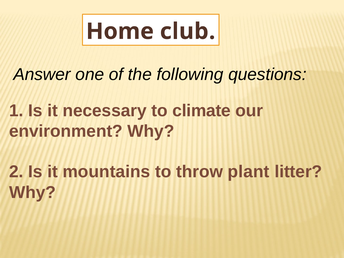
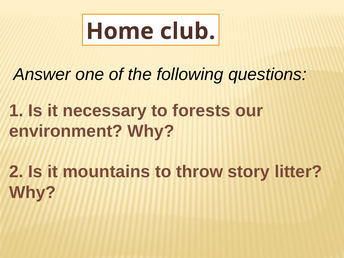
climate: climate -> forests (201, 111)
plant: plant -> story (249, 172)
